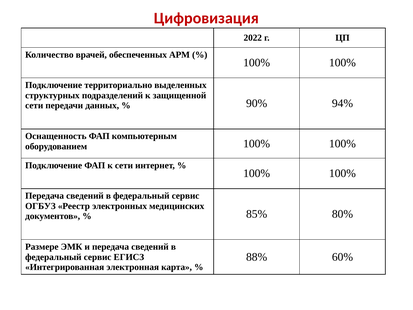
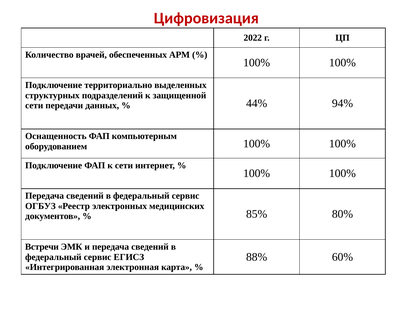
90%: 90% -> 44% (257, 103)
Размере: Размере -> Встречи (42, 247)
